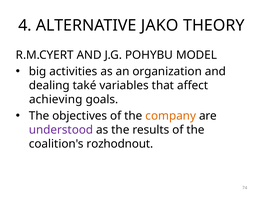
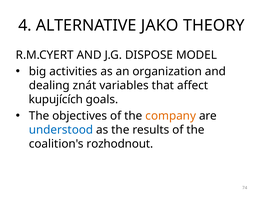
POHYBU: POHYBU -> DISPOSE (149, 55)
také: také -> znát (85, 86)
achieving: achieving -> kupujících (56, 100)
understood colour: purple -> blue (61, 130)
